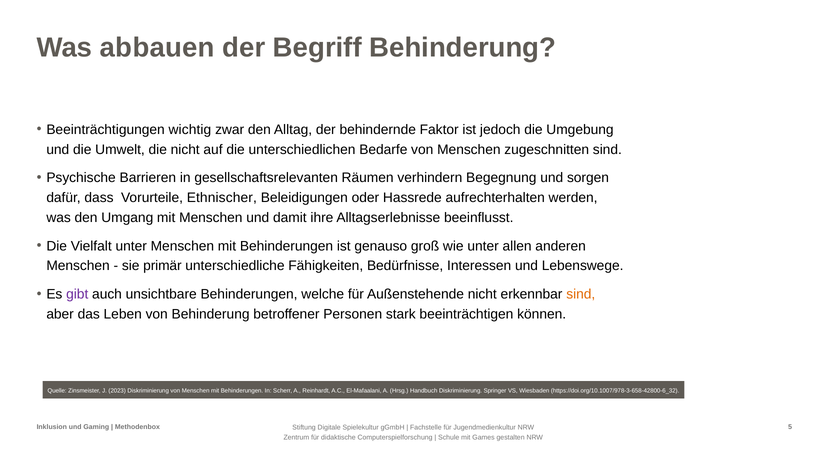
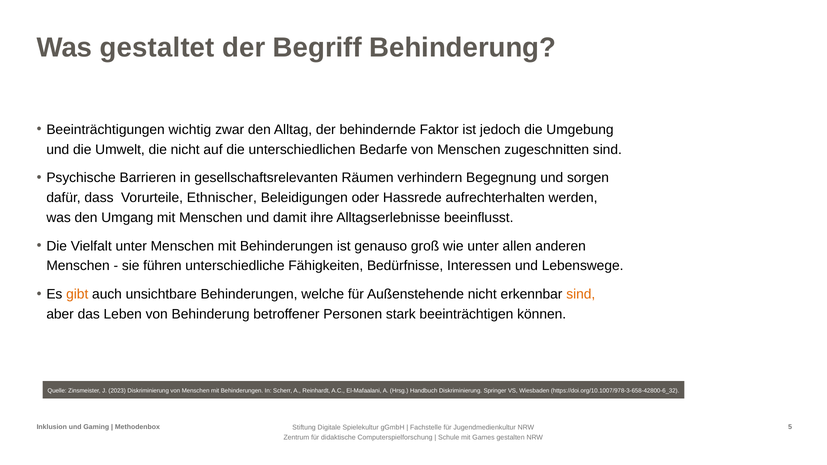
abbauen: abbauen -> gestaltet (157, 48)
primär: primär -> führen (162, 266)
gibt colour: purple -> orange (77, 294)
